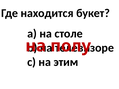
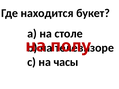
этим: этим -> часы (66, 62)
